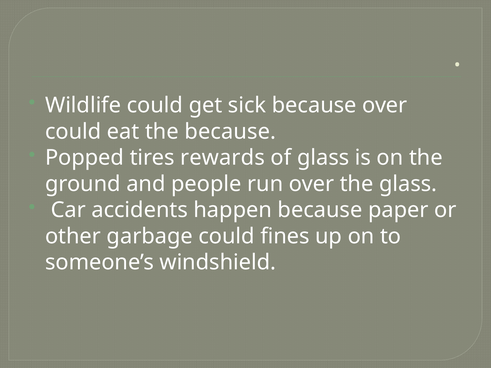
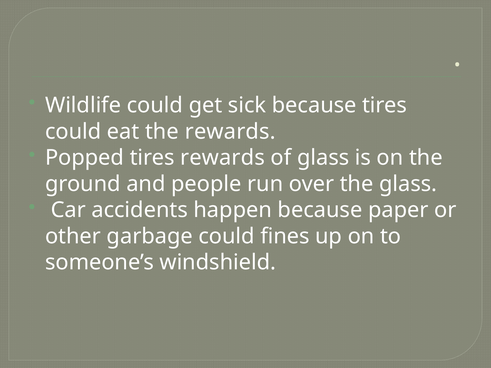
because over: over -> tires (385, 105)
the because: because -> rewards (230, 132)
